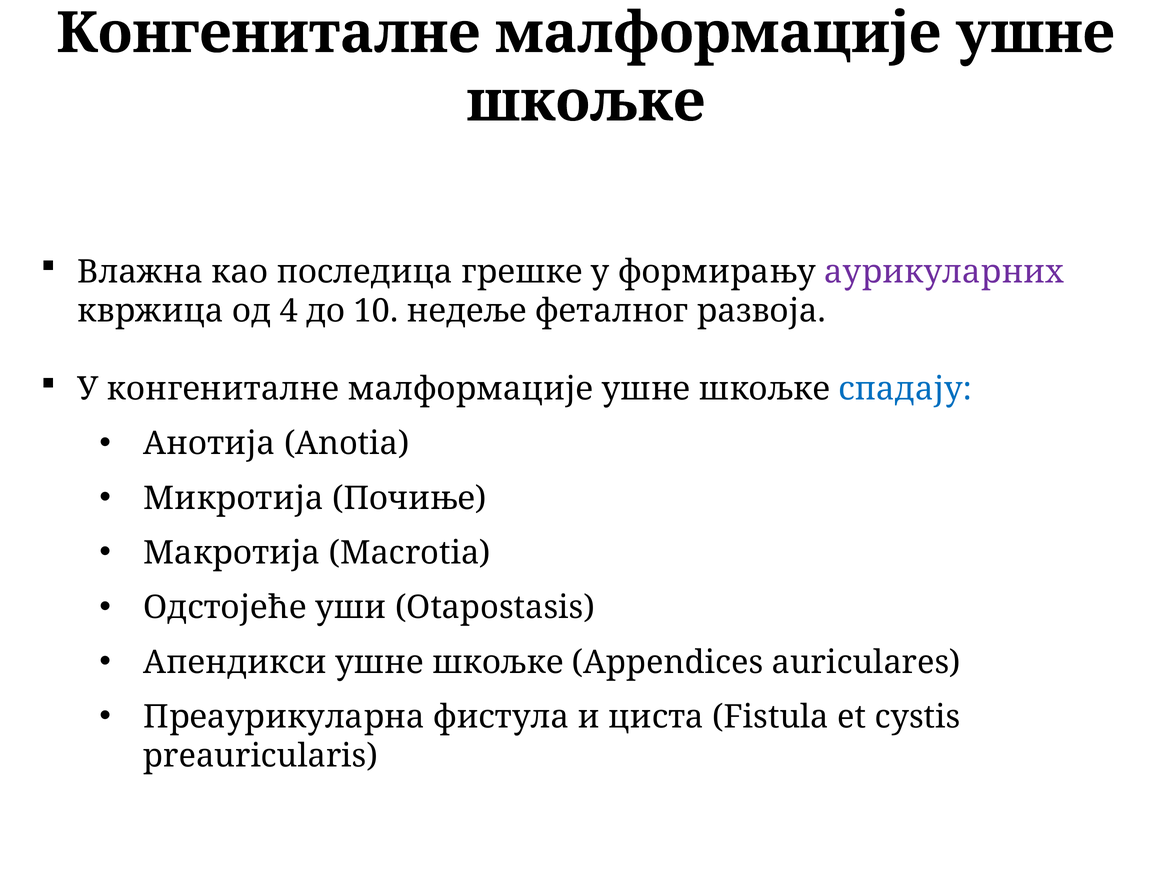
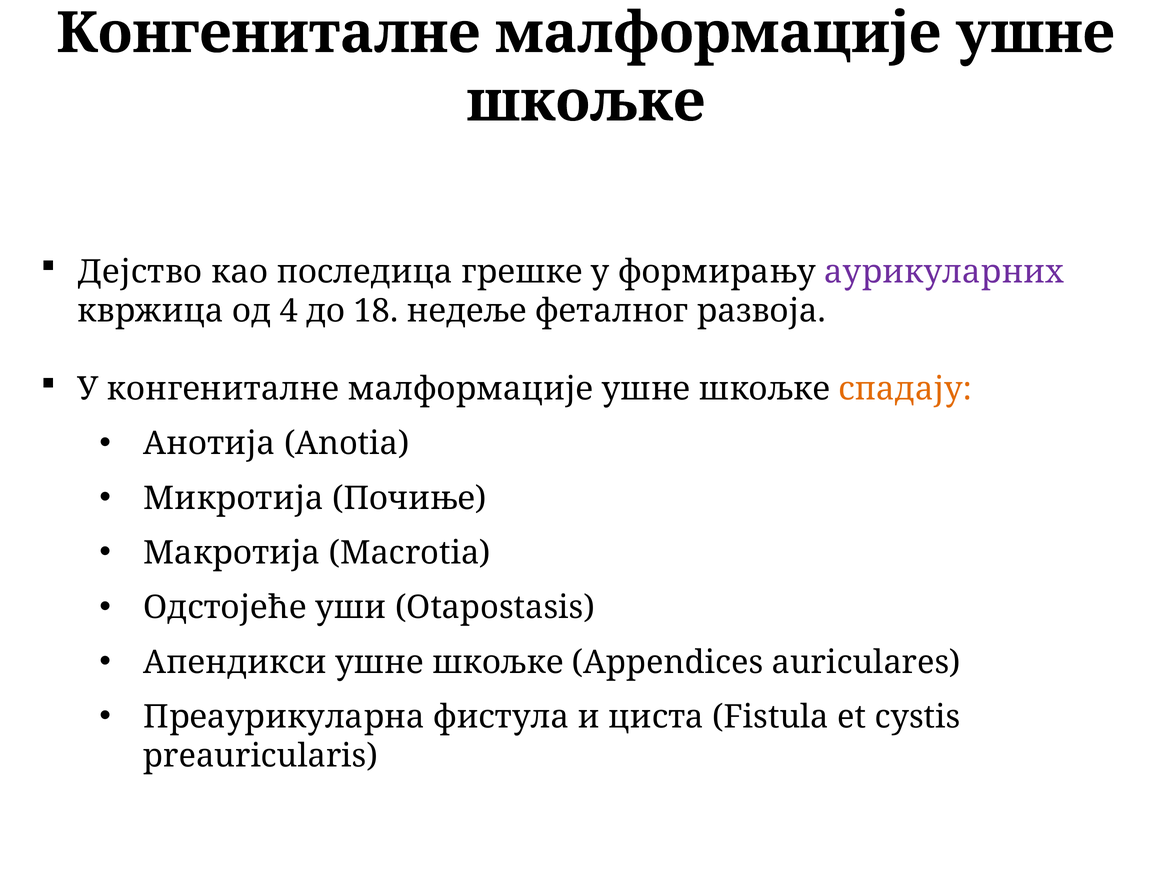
Влажна: Влажна -> Дејство (140, 272)
10: 10 -> 18 (376, 311)
спадају colour: blue -> orange (905, 389)
